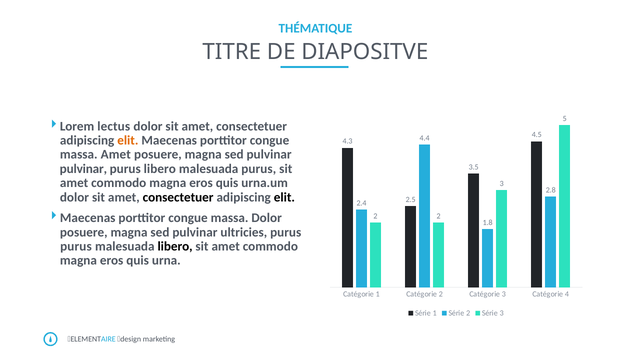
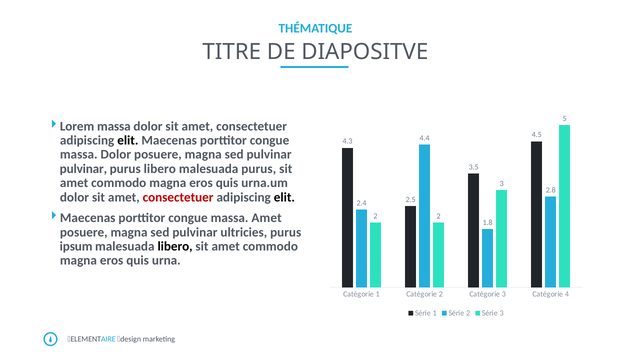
Lorem lectus: lectus -> massa (114, 126)
elit colour: orange -> black (128, 140)
Amet: Amet -> Dolor (116, 155)
consectetuer colour: black -> red (178, 197)
massa Dolor: Dolor -> Amet (267, 218)
purus: purus -> ipsum (76, 246)
